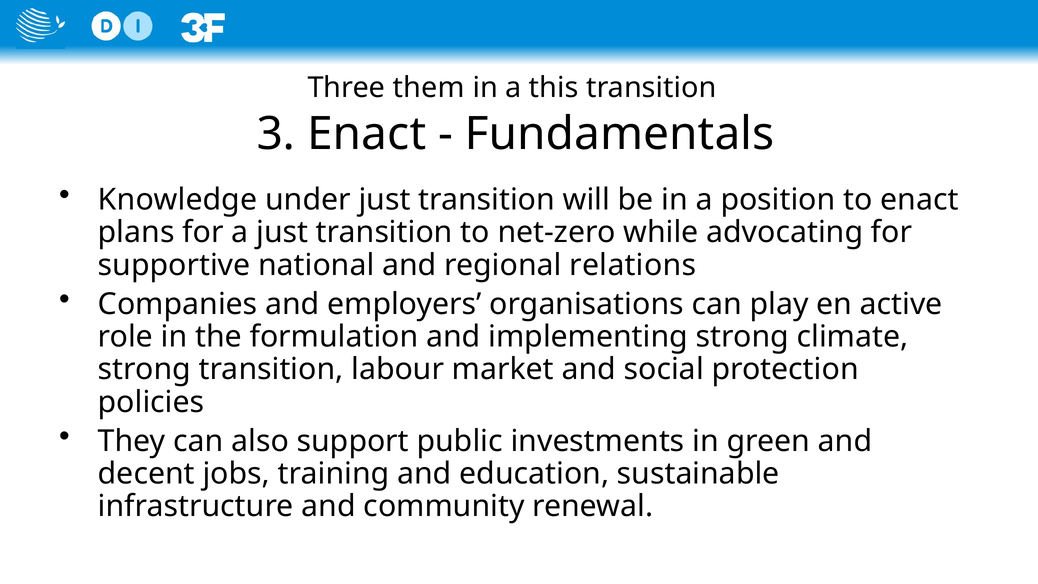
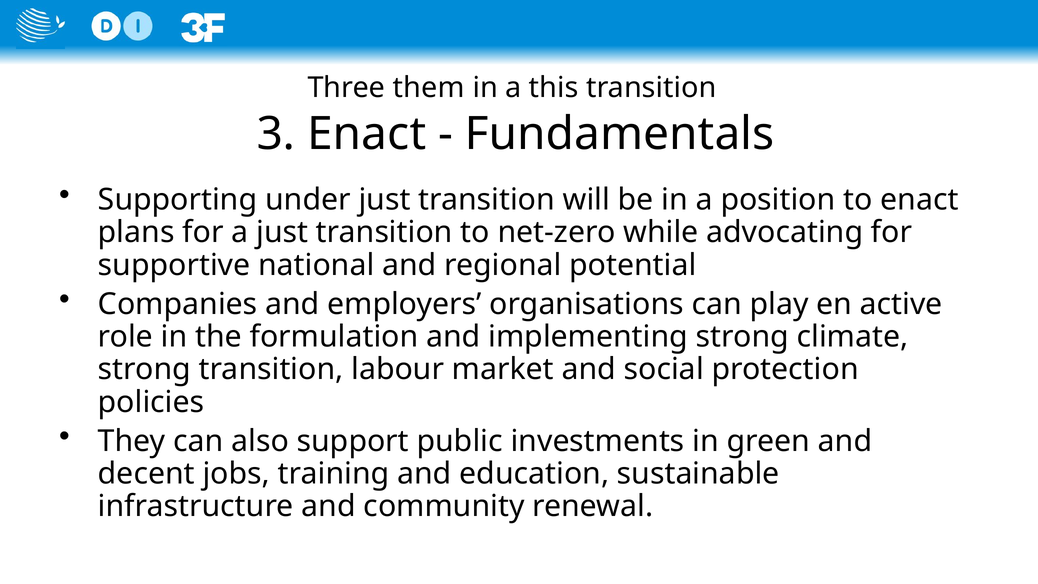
Knowledge: Knowledge -> Supporting (178, 200)
relations: relations -> potential (633, 265)
